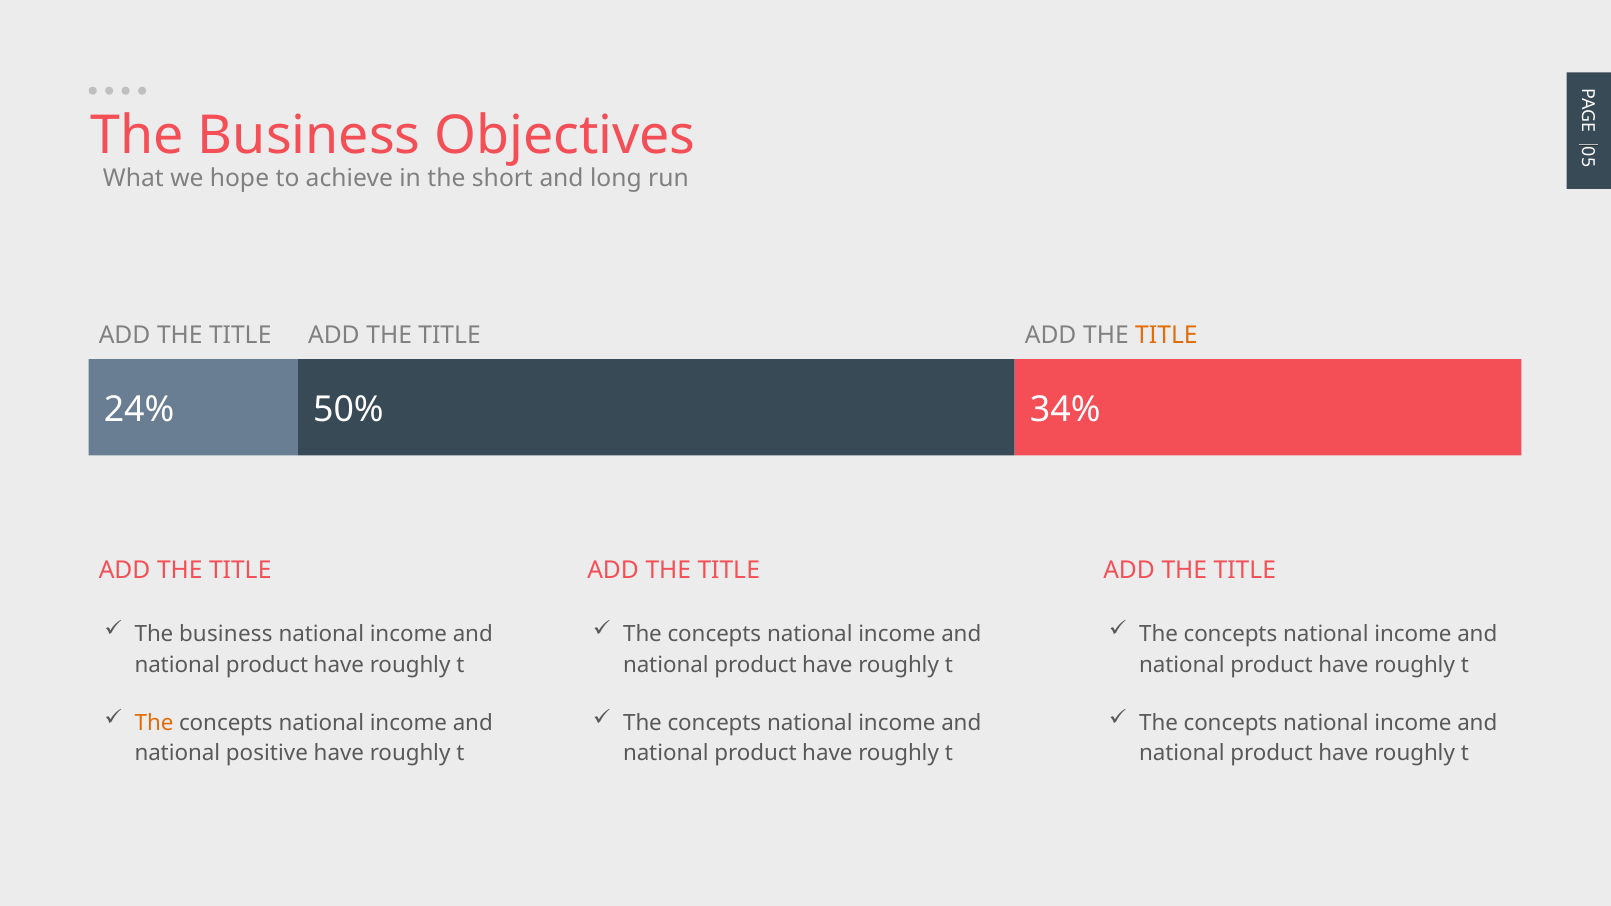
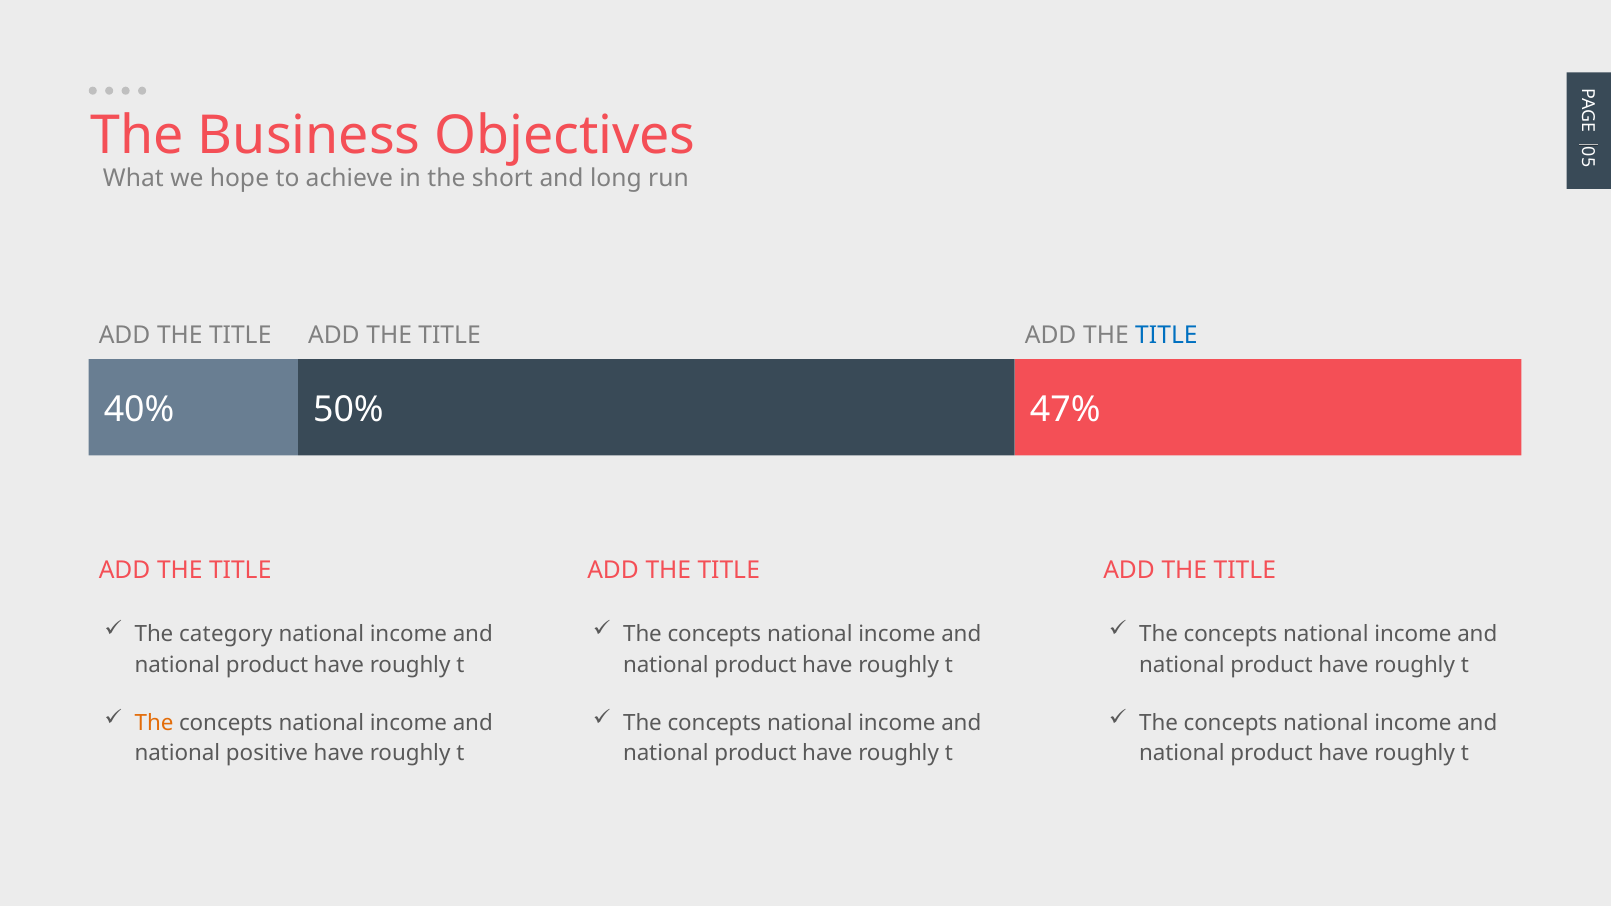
TITLE colour: orange -> blue (1166, 335)
24%: 24% -> 40% (139, 409)
34%: 34% -> 47% (1065, 409)
business: business -> category (226, 634)
